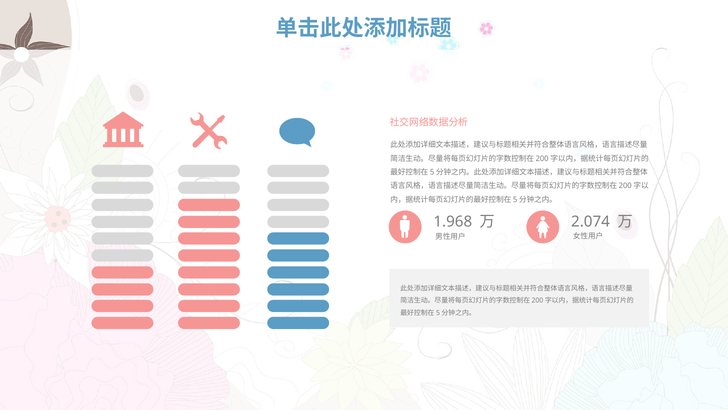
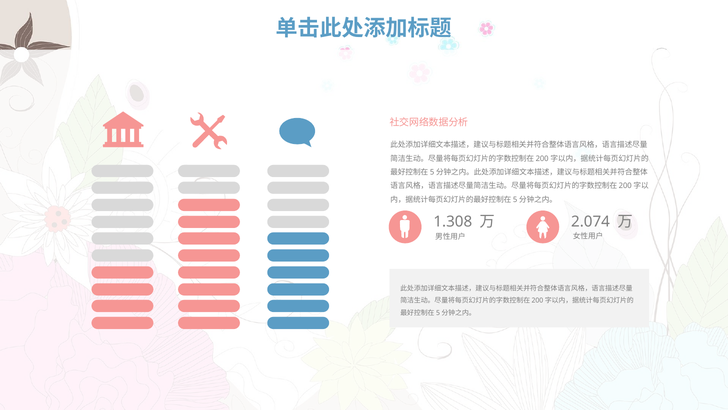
1.968: 1.968 -> 1.308 (453, 222)
